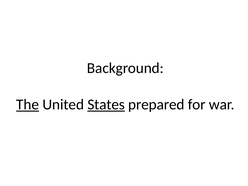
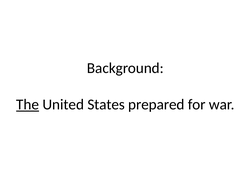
States underline: present -> none (106, 105)
